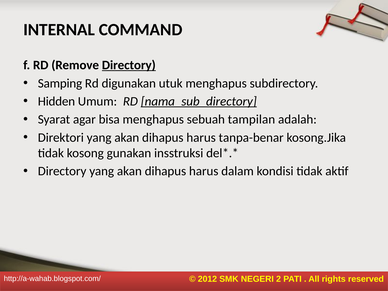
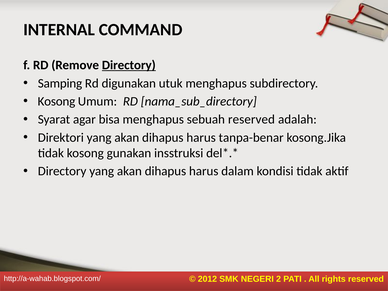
Hidden: Hidden -> Kosong (56, 101)
nama_sub_directory underline: present -> none (199, 101)
sebuah tampilan: tampilan -> reserved (251, 119)
